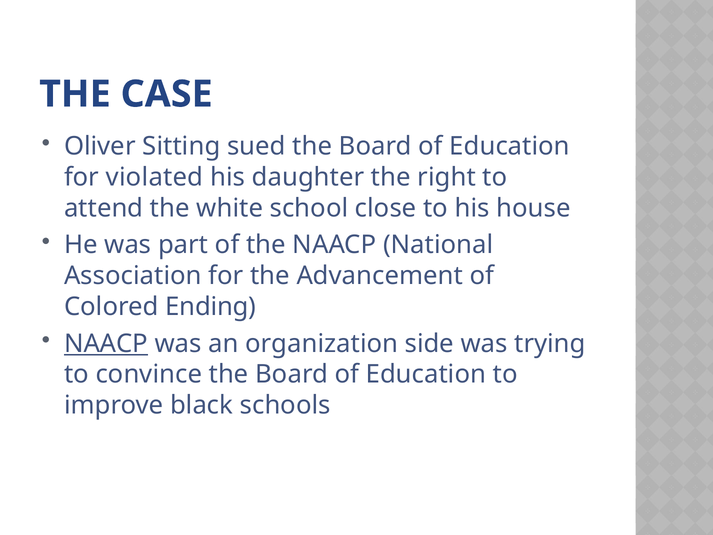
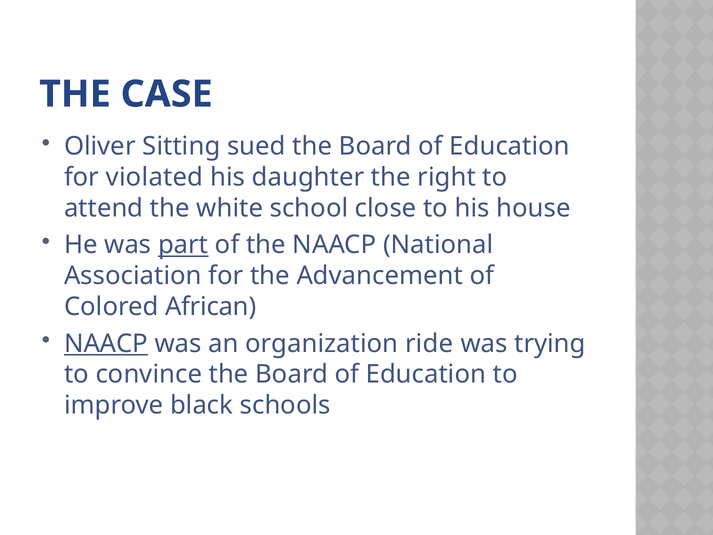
part underline: none -> present (183, 245)
Ending: Ending -> African (211, 307)
side: side -> ride (429, 343)
